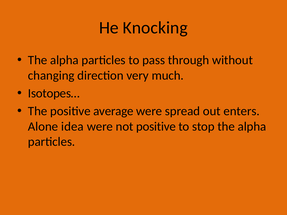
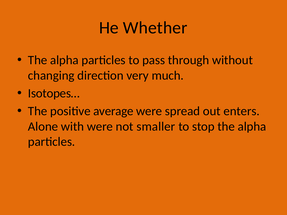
Knocking: Knocking -> Whether (155, 28)
idea: idea -> with (72, 127)
not positive: positive -> smaller (156, 127)
